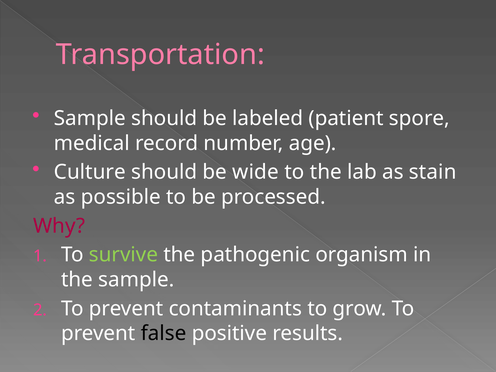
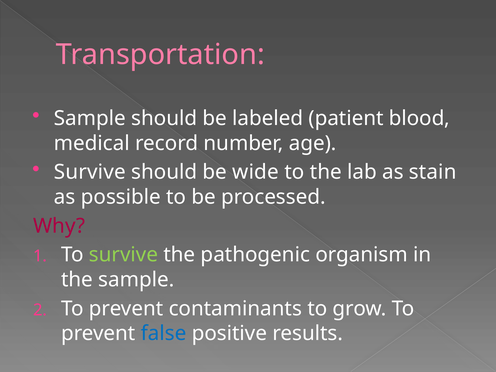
spore: spore -> blood (419, 118)
Culture: Culture -> Survive (90, 172)
false colour: black -> blue (164, 333)
